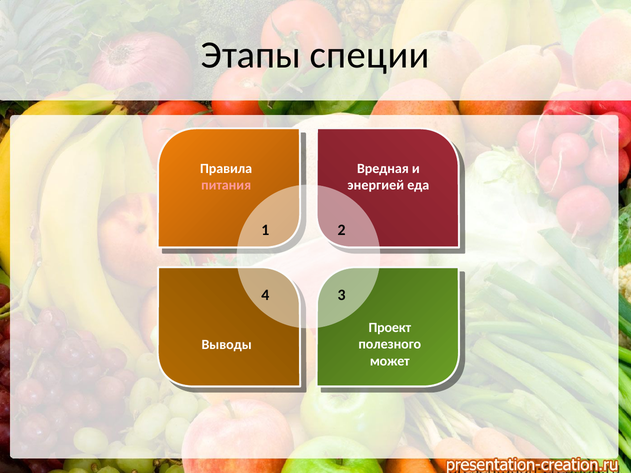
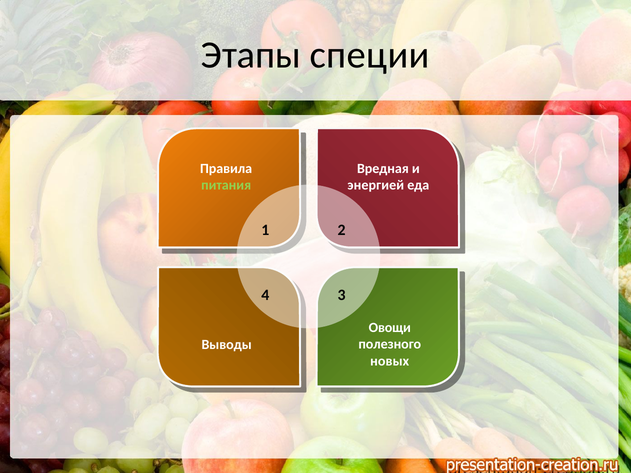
питания colour: pink -> light green (226, 185)
Проект: Проект -> Овощи (390, 328)
может: может -> новых (390, 361)
